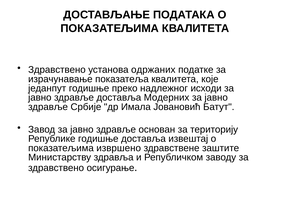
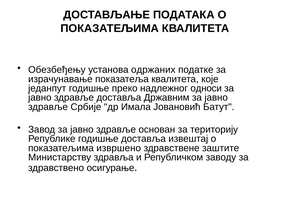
Здравствено: Здравствено -> Обезбеђењу (57, 70)
исходи: исходи -> односи (206, 88)
Модерних: Модерних -> Државним (167, 97)
